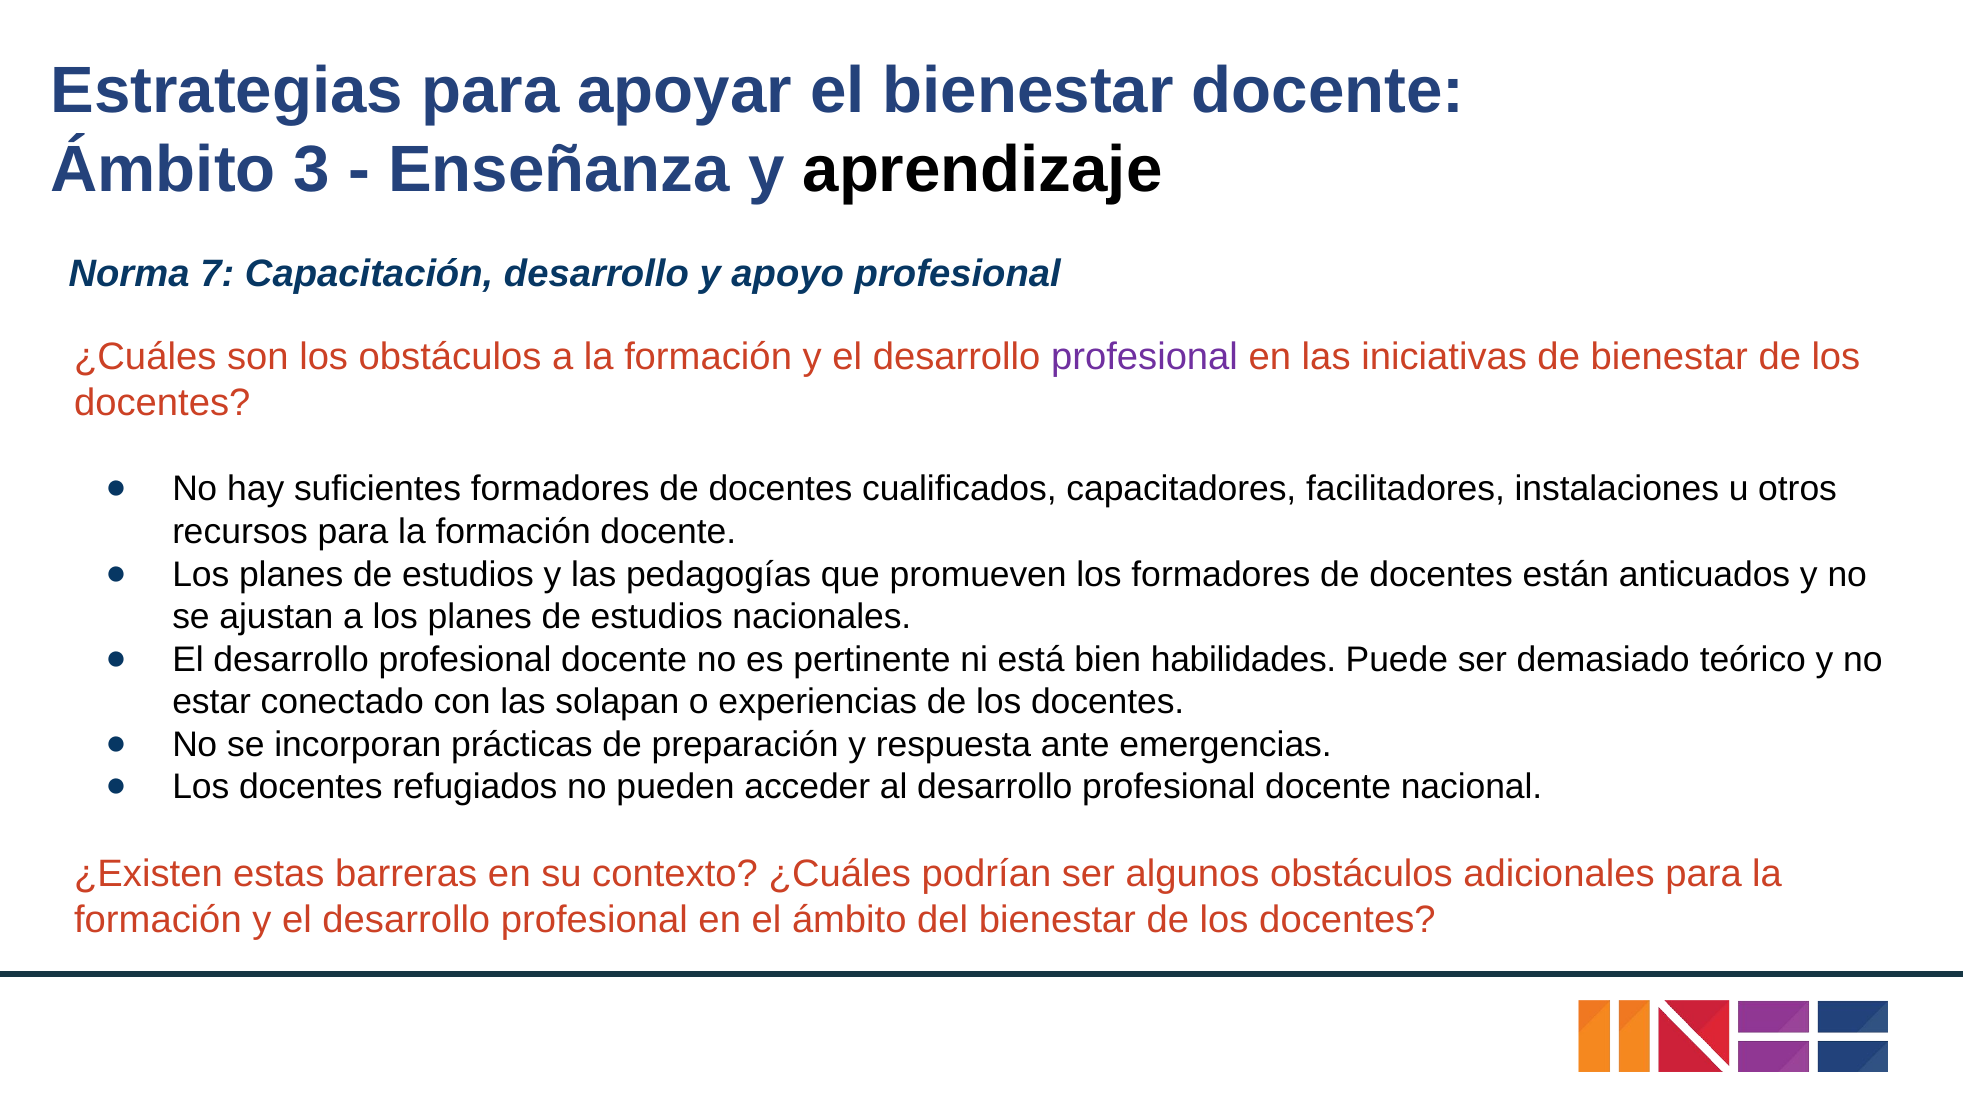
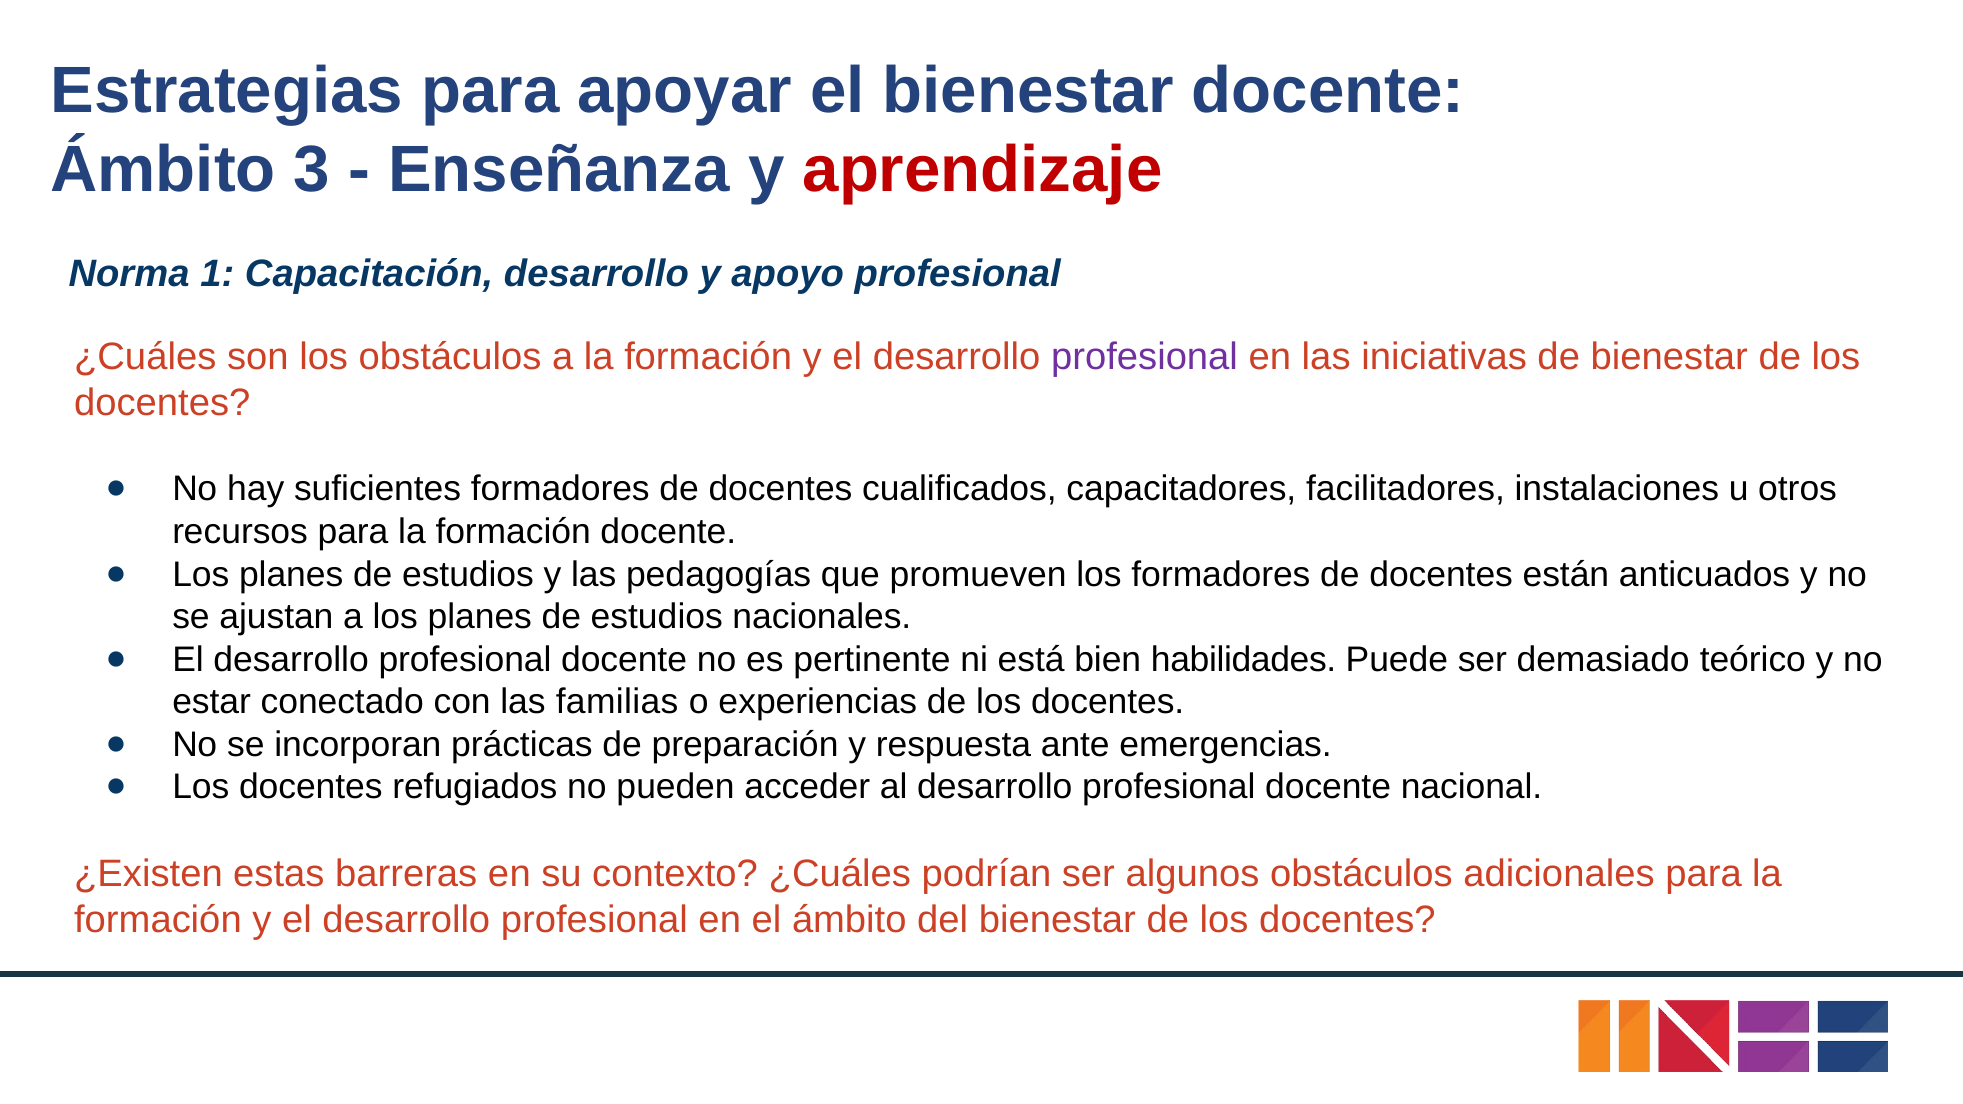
aprendizaje colour: black -> red (983, 170)
7: 7 -> 1 (217, 274)
solapan: solapan -> familias (617, 702)
